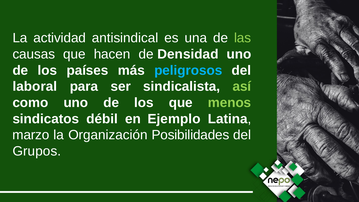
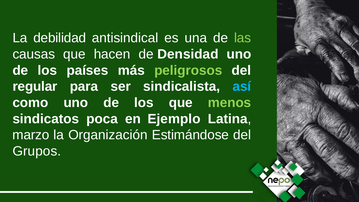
actividad: actividad -> debilidad (60, 38)
peligrosos colour: light blue -> light green (188, 70)
laboral: laboral -> regular (35, 86)
así colour: light green -> light blue (242, 86)
débil: débil -> poca (102, 119)
Posibilidades: Posibilidades -> Estimándose (190, 135)
